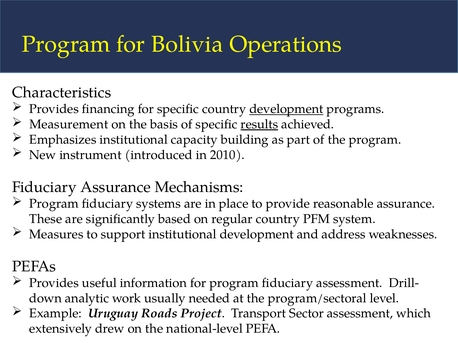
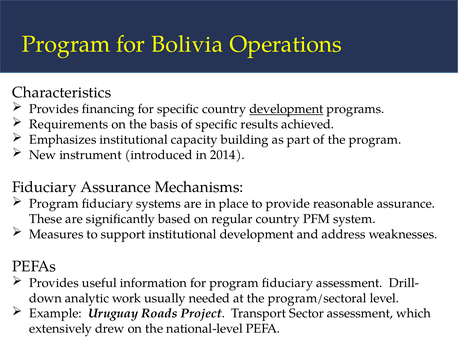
Measurement: Measurement -> Requirements (69, 125)
results underline: present -> none (259, 125)
2010: 2010 -> 2014 (227, 155)
